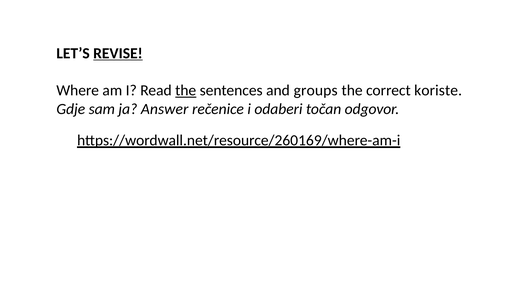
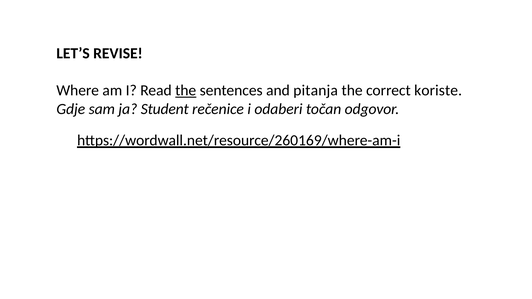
REVISE underline: present -> none (118, 53)
groups: groups -> pitanja (316, 91)
Answer: Answer -> Student (165, 109)
